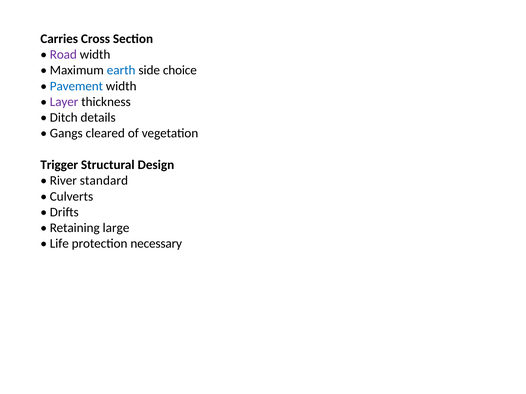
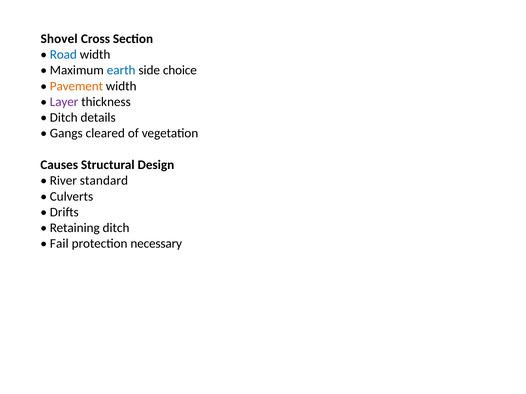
Carries: Carries -> Shovel (59, 39)
Road colour: purple -> blue (63, 55)
Pavement colour: blue -> orange (76, 86)
Trigger: Trigger -> Causes (59, 165)
Retaining large: large -> ditch (116, 228)
Life: Life -> Fail (59, 244)
